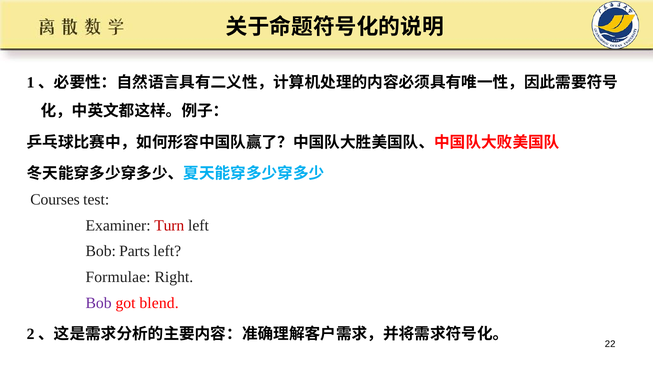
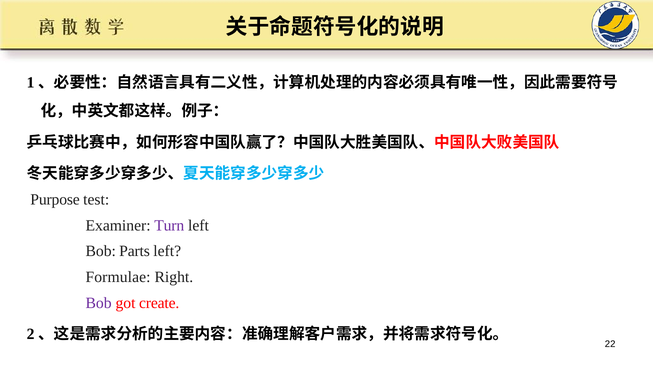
Courses: Courses -> Purpose (55, 199)
Turn colour: red -> purple (169, 225)
blend: blend -> create (159, 302)
